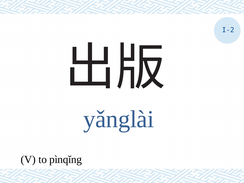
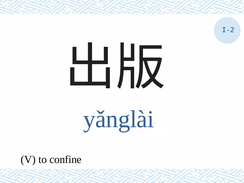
pìnqǐng: pìnqǐng -> confine (66, 160)
